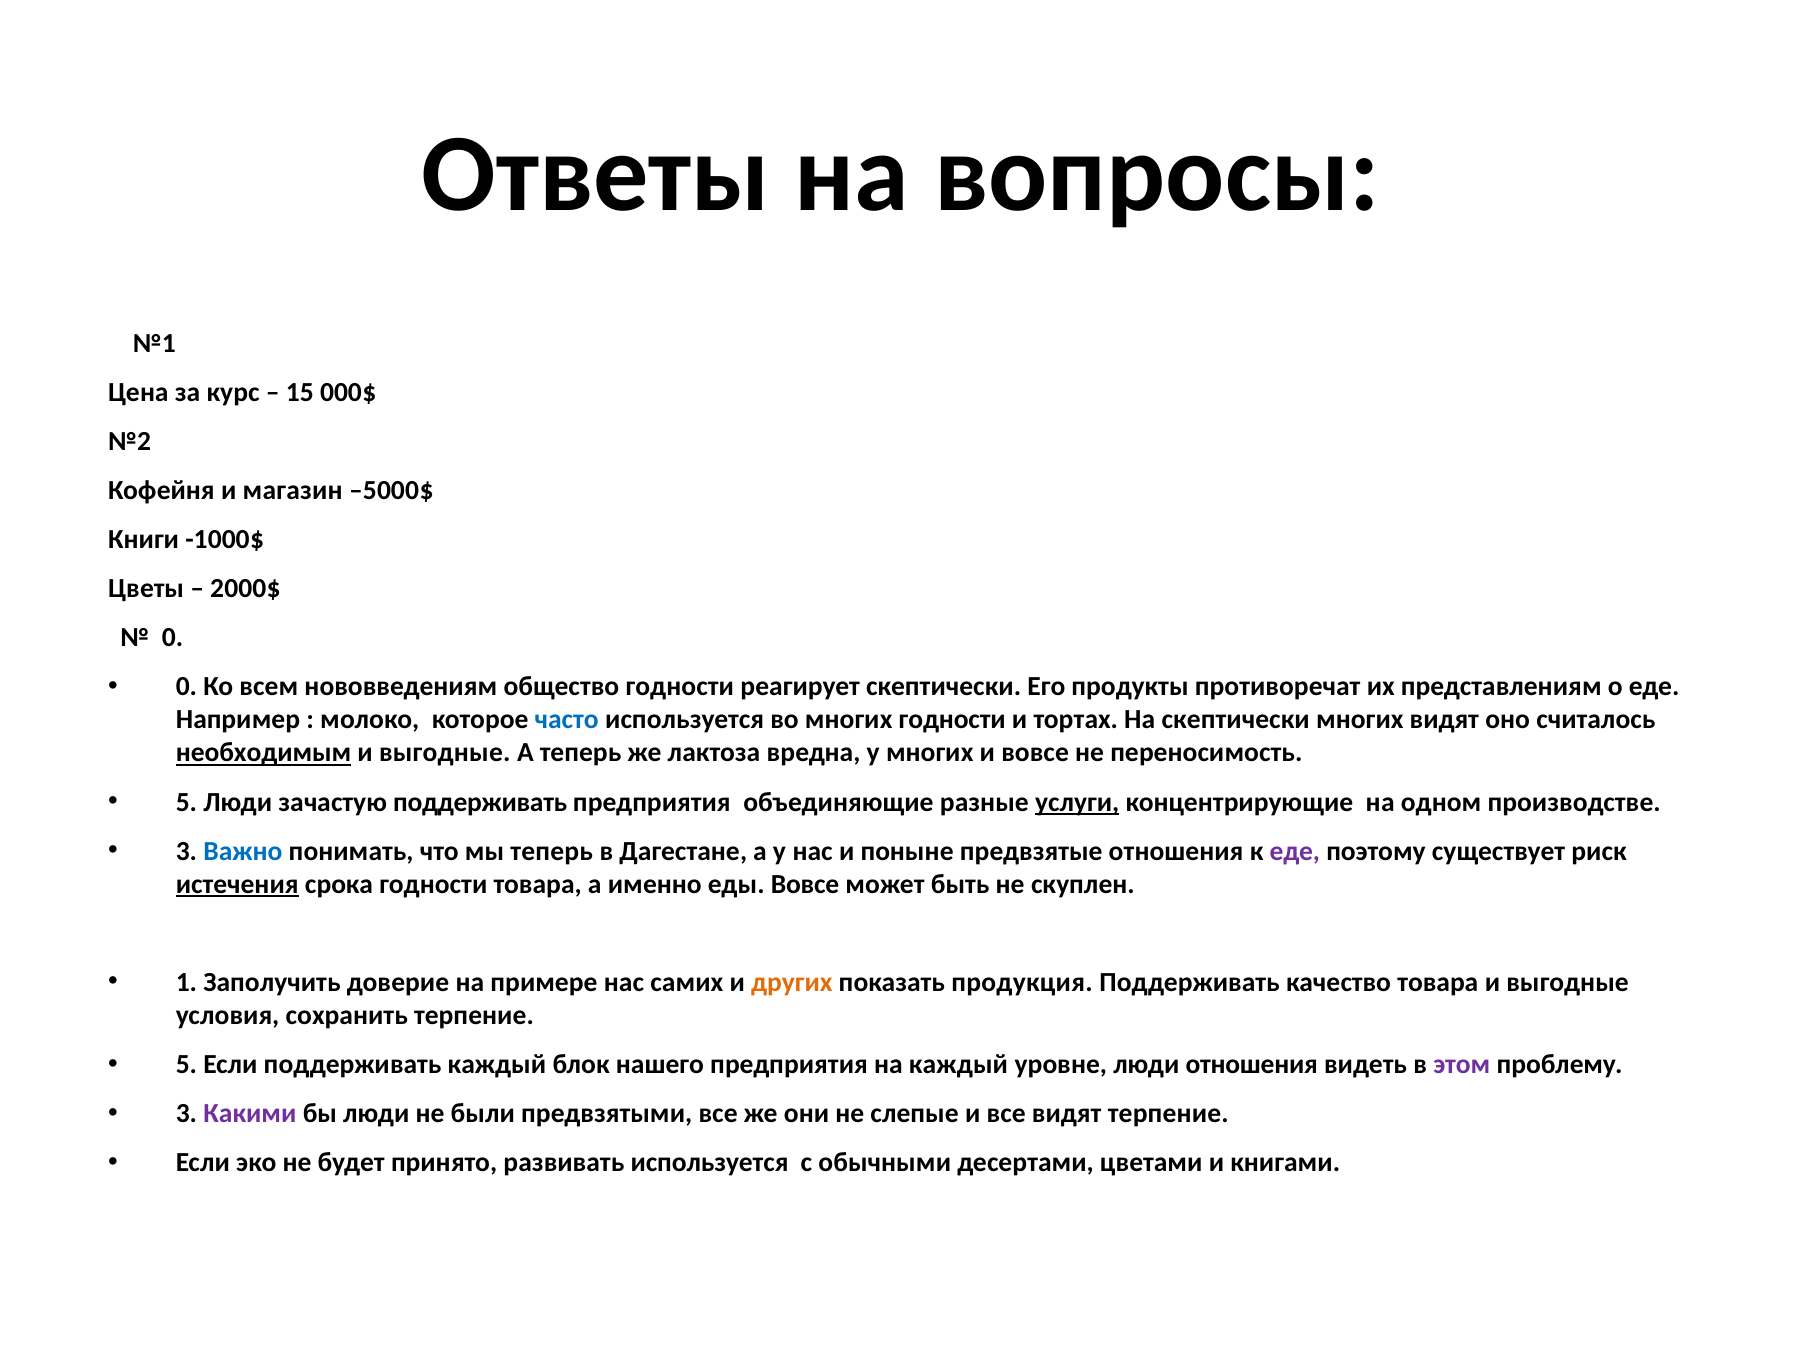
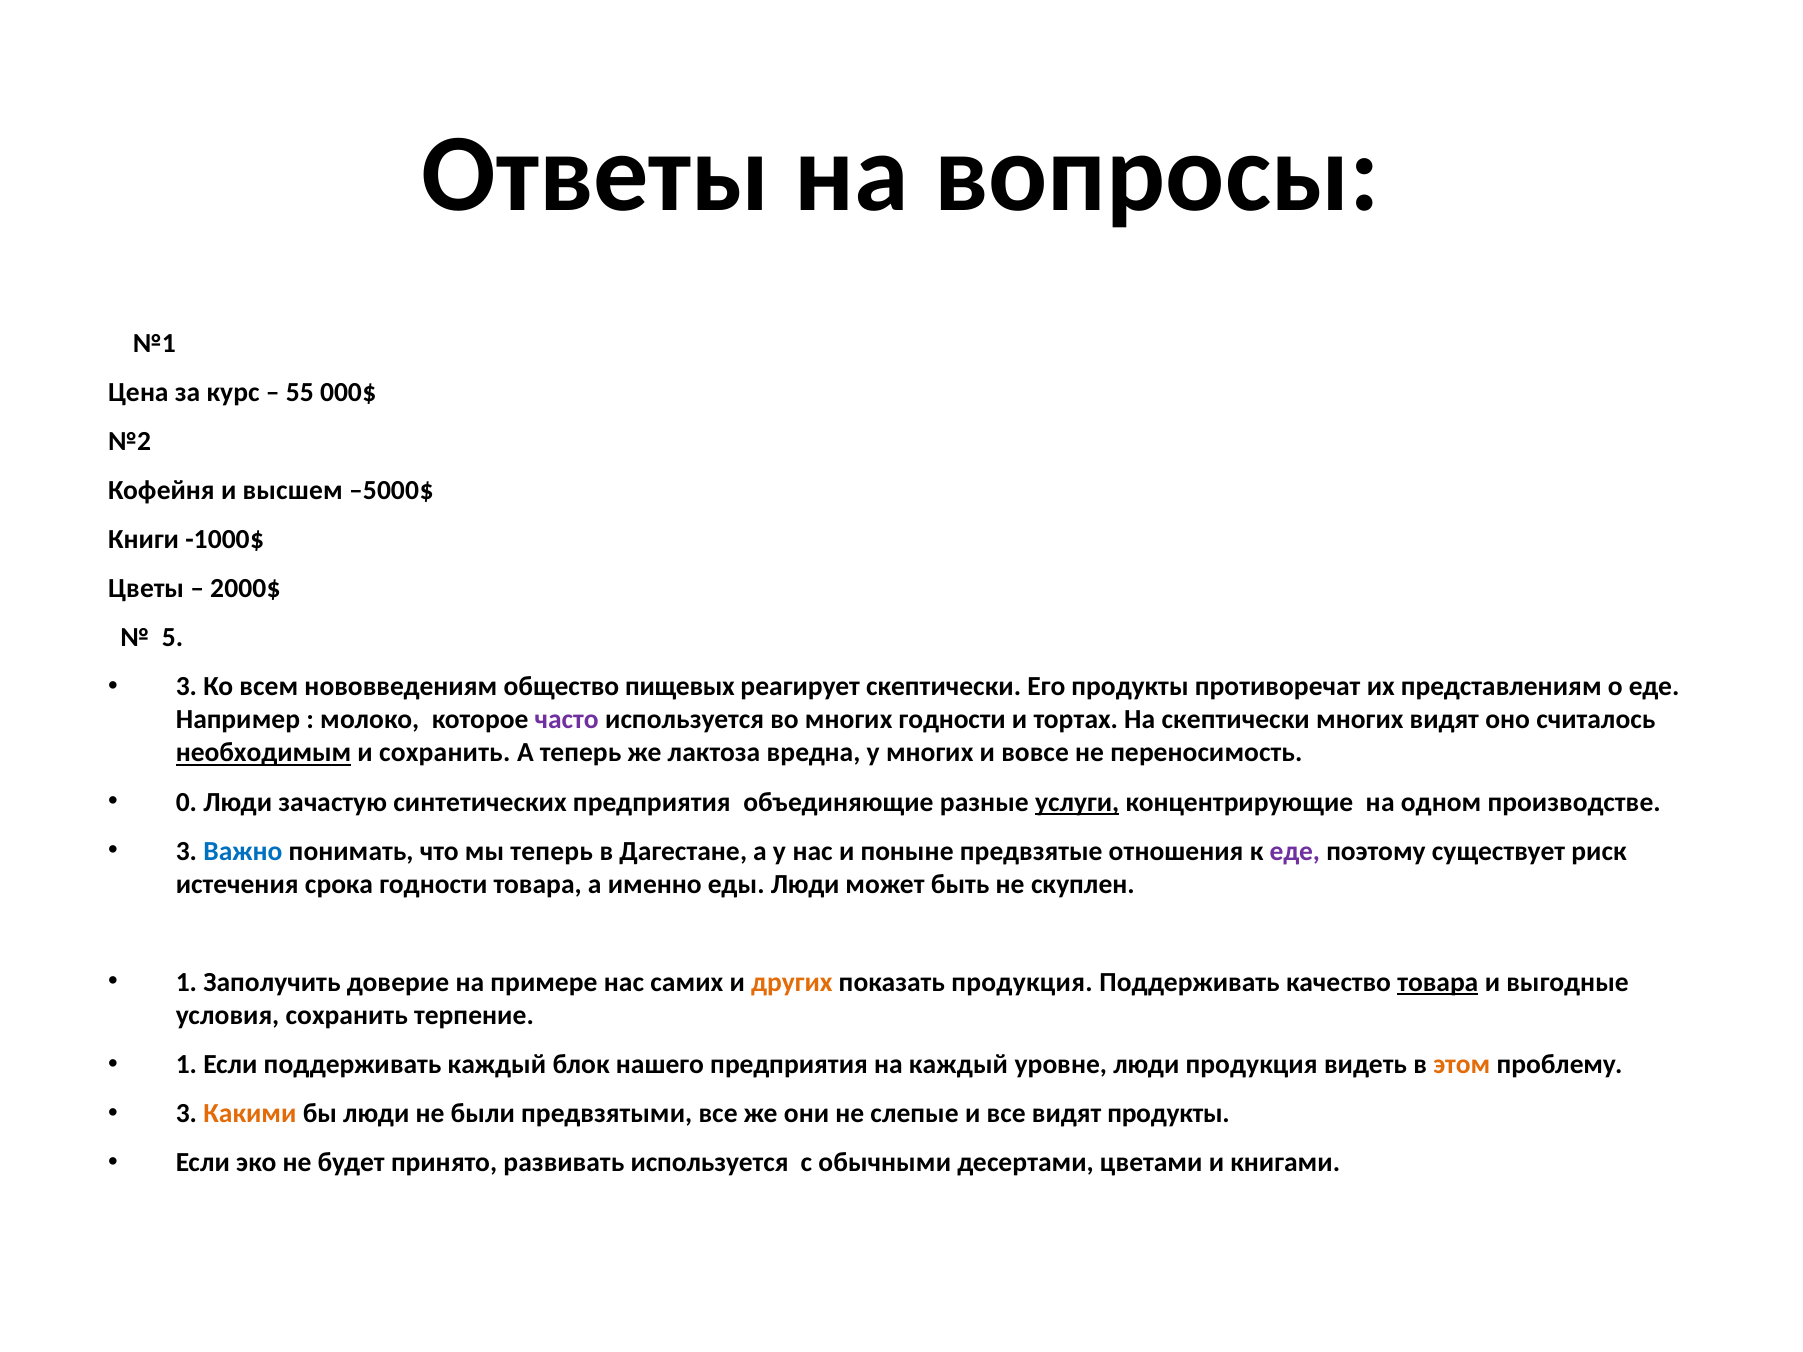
15: 15 -> 55 (300, 392)
магазин: магазин -> высшем (293, 490)
0: 0 -> 5 (173, 638)
0: 0 -> 3 (186, 687)
общество годности: годности -> пищевых (680, 687)
часто colour: blue -> purple (567, 720)
выгодные: выгодные -> сохранить (445, 753)
5: 5 -> 0 (186, 802)
зачастую поддерживать: поддерживать -> синтетических (480, 802)
истечения underline: present -> none (237, 884)
еды Вовсе: Вовсе -> Люди (805, 884)
товара underline: none -> present (1438, 983)
5: 5 -> 1 (186, 1065)
люди отношения: отношения -> продукция (1252, 1065)
этом colour: purple -> orange (1462, 1065)
Какими colour: purple -> orange (250, 1114)
видят терпение: терпение -> продукты (1169, 1114)
